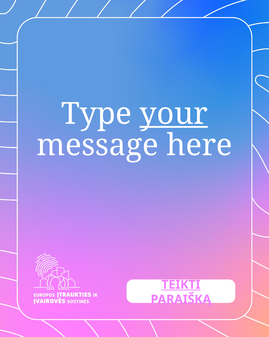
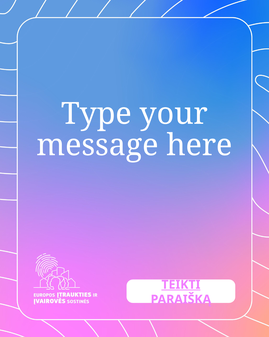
your underline: present -> none (174, 114)
